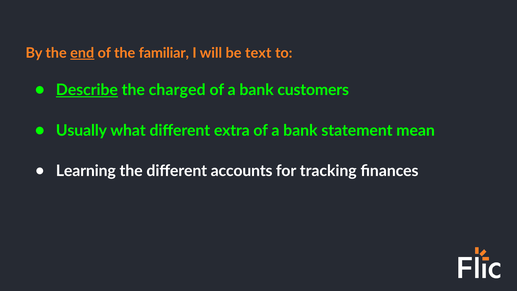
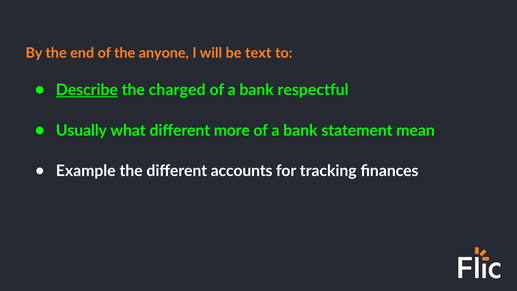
end underline: present -> none (82, 53)
familiar: familiar -> anyone (164, 53)
customers: customers -> respectful (313, 90)
extra: extra -> more (232, 130)
Learning: Learning -> Example (86, 171)
